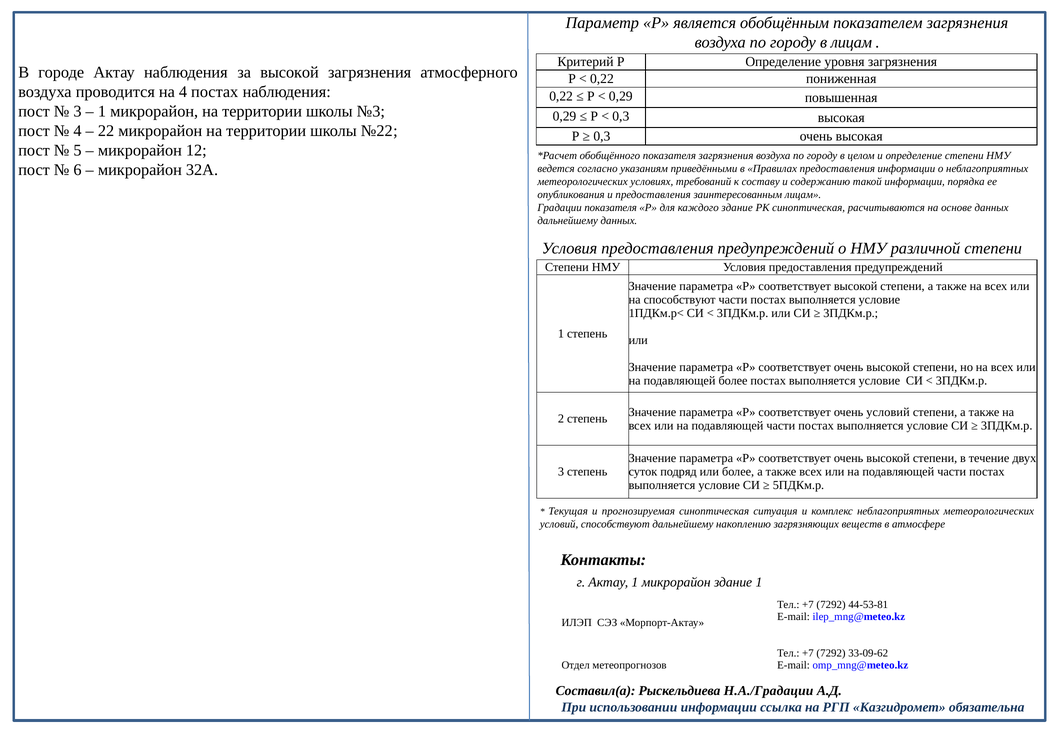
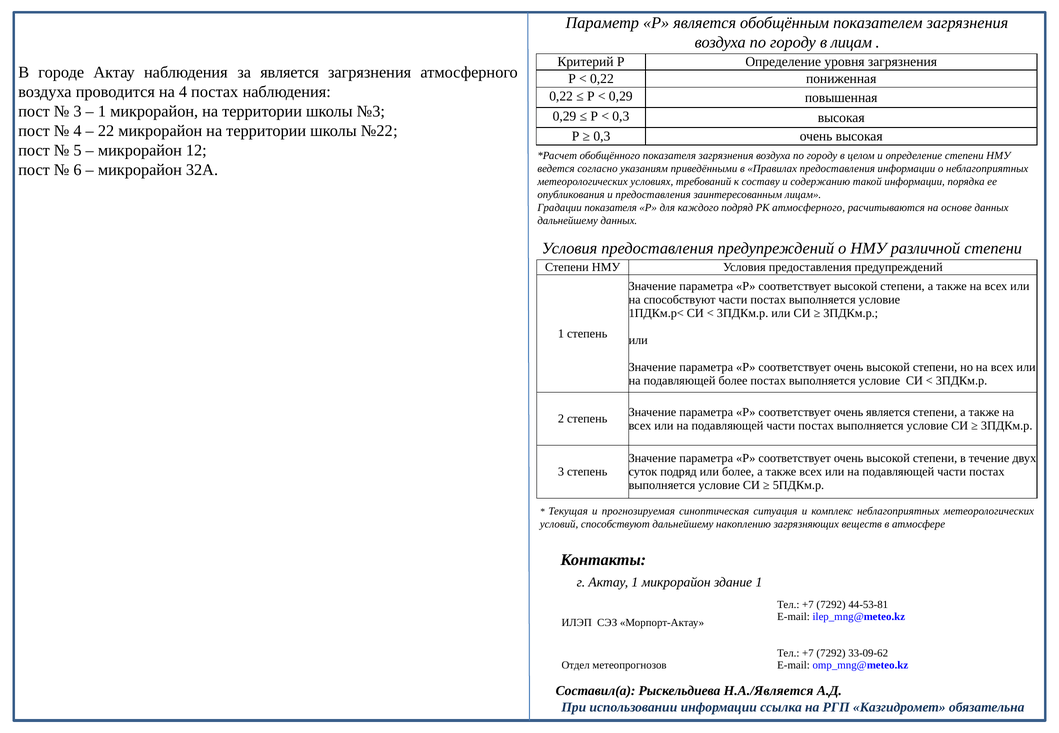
за высокой: высокой -> является (290, 72)
каждого здание: здание -> подряд (737, 208)
РК синоптическая: синоптическая -> атмосферного (809, 208)
очень условий: условий -> является (888, 412)
Н.А./Градации: Н.А./Градации -> Н.А./Является (769, 691)
